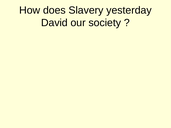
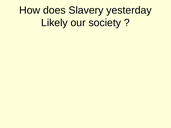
David: David -> Likely (54, 23)
